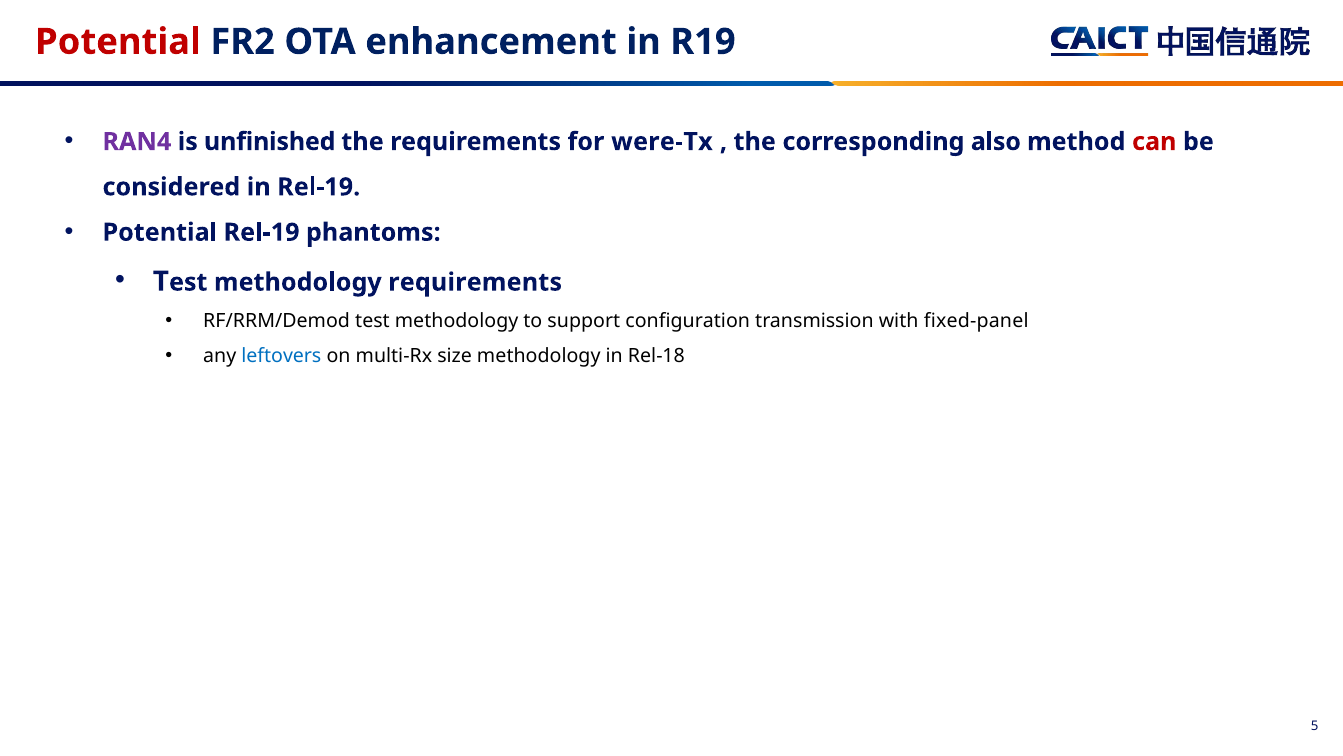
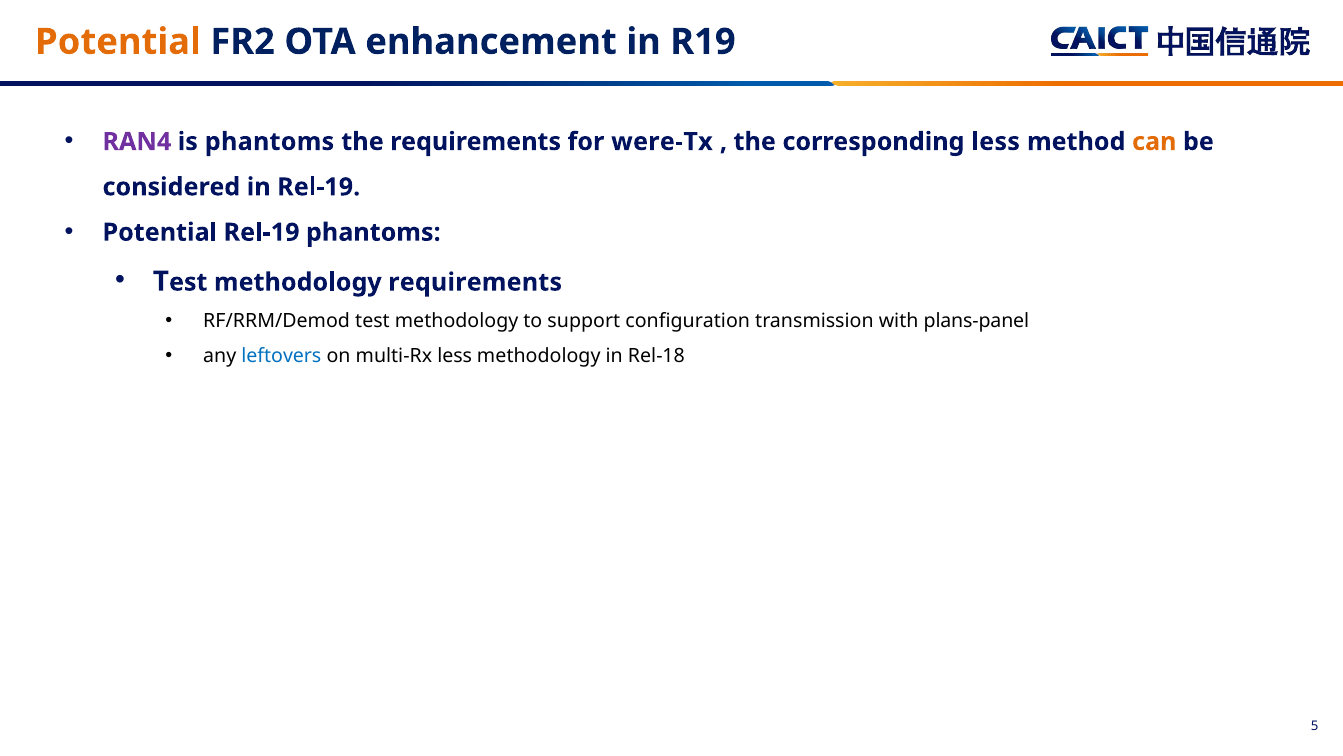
Potential colour: red -> orange (118, 42)
is unfinished: unfinished -> phantoms (270, 142)
corresponding also: also -> less (996, 142)
can colour: red -> orange (1154, 142)
fixed-panel: fixed-panel -> plans-panel (976, 321)
multi-Rx size: size -> less (455, 356)
